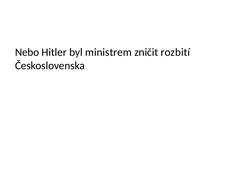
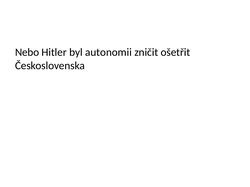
ministrem: ministrem -> autonomii (108, 52)
rozbití: rozbití -> ošetřit (175, 52)
